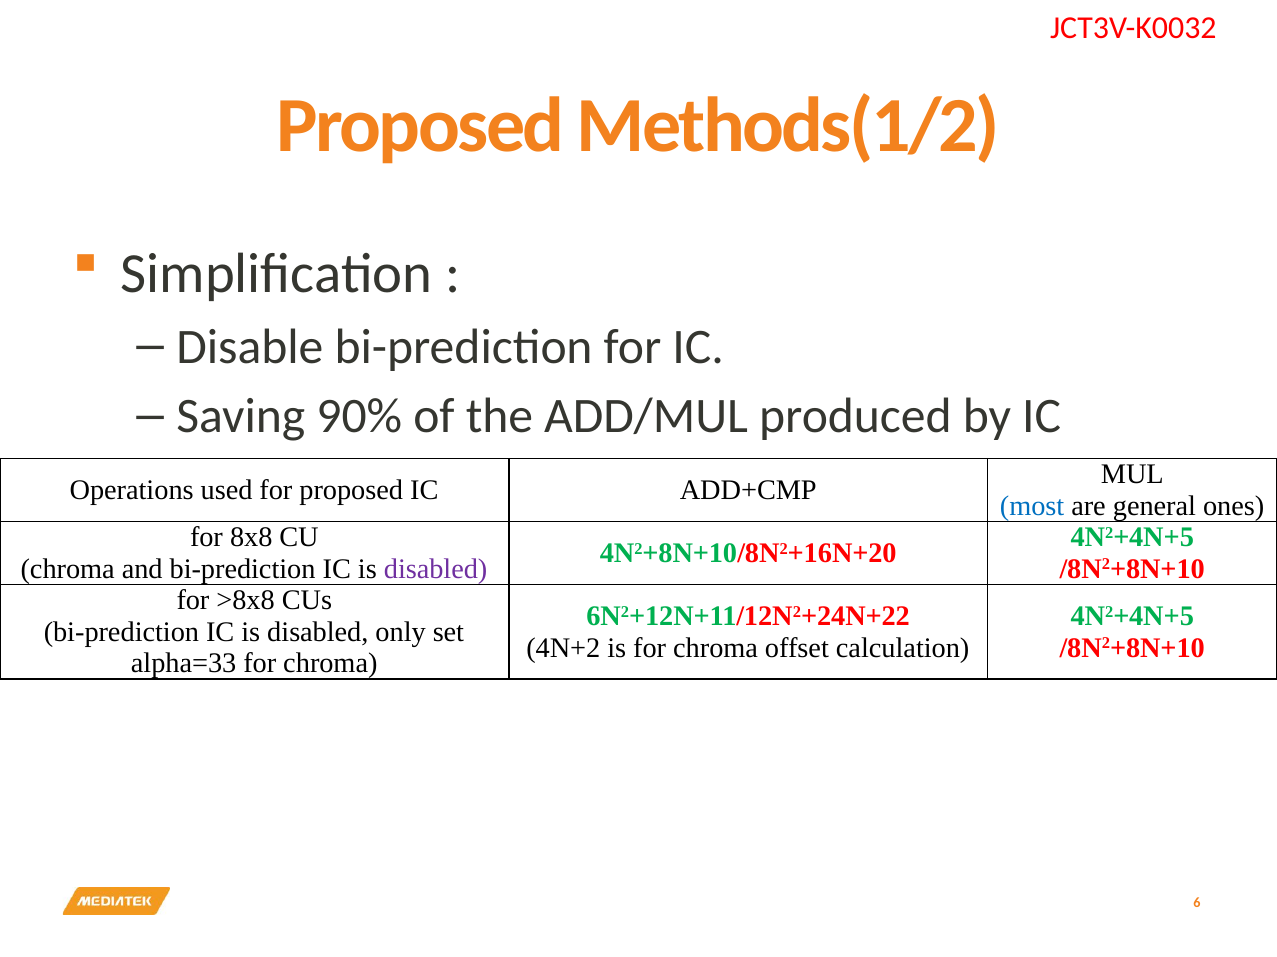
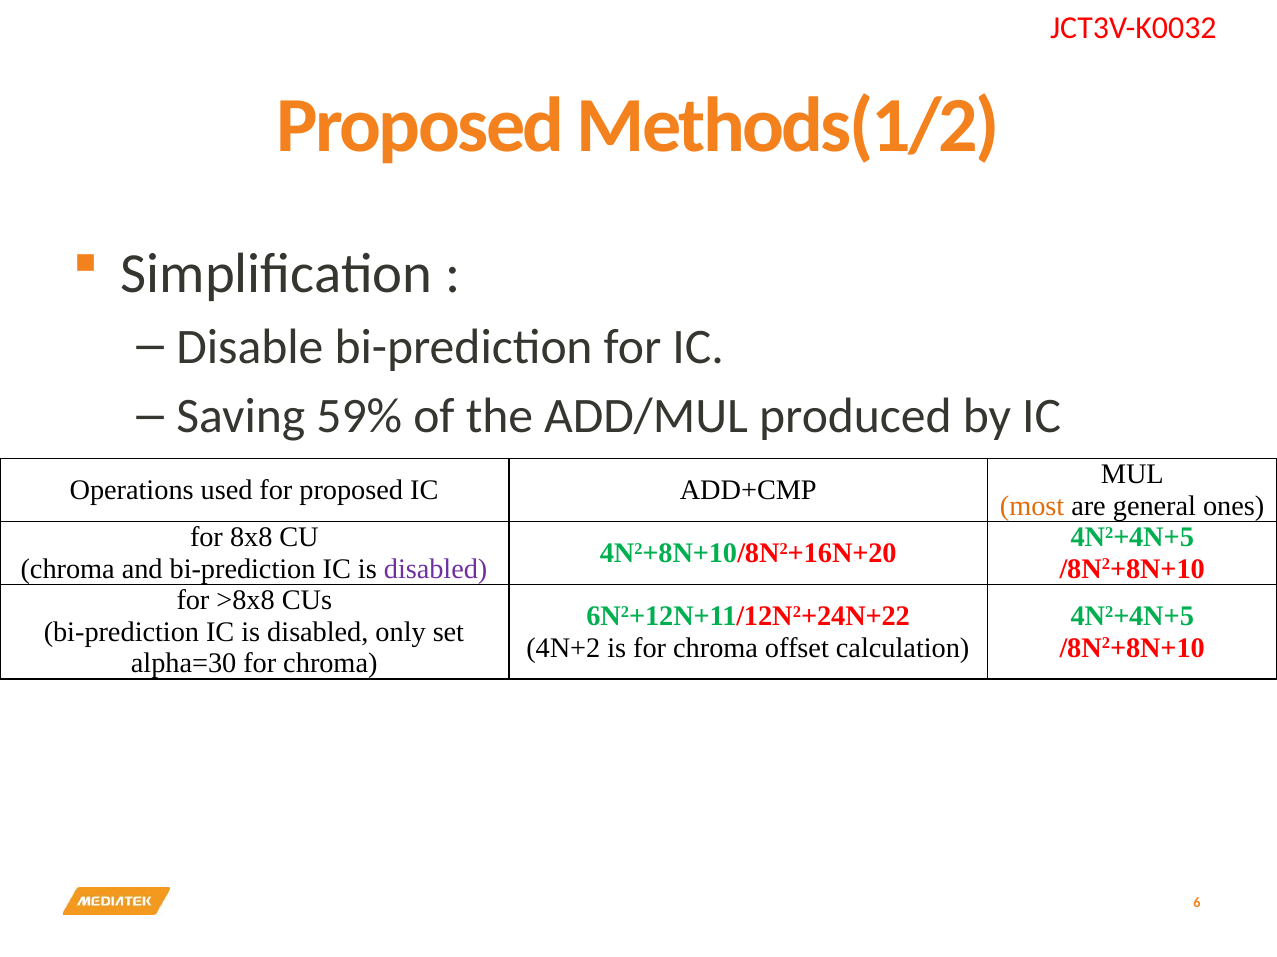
90%: 90% -> 59% (359, 417)
most colour: blue -> orange (1032, 506)
alpha=33: alpha=33 -> alpha=30 (184, 664)
